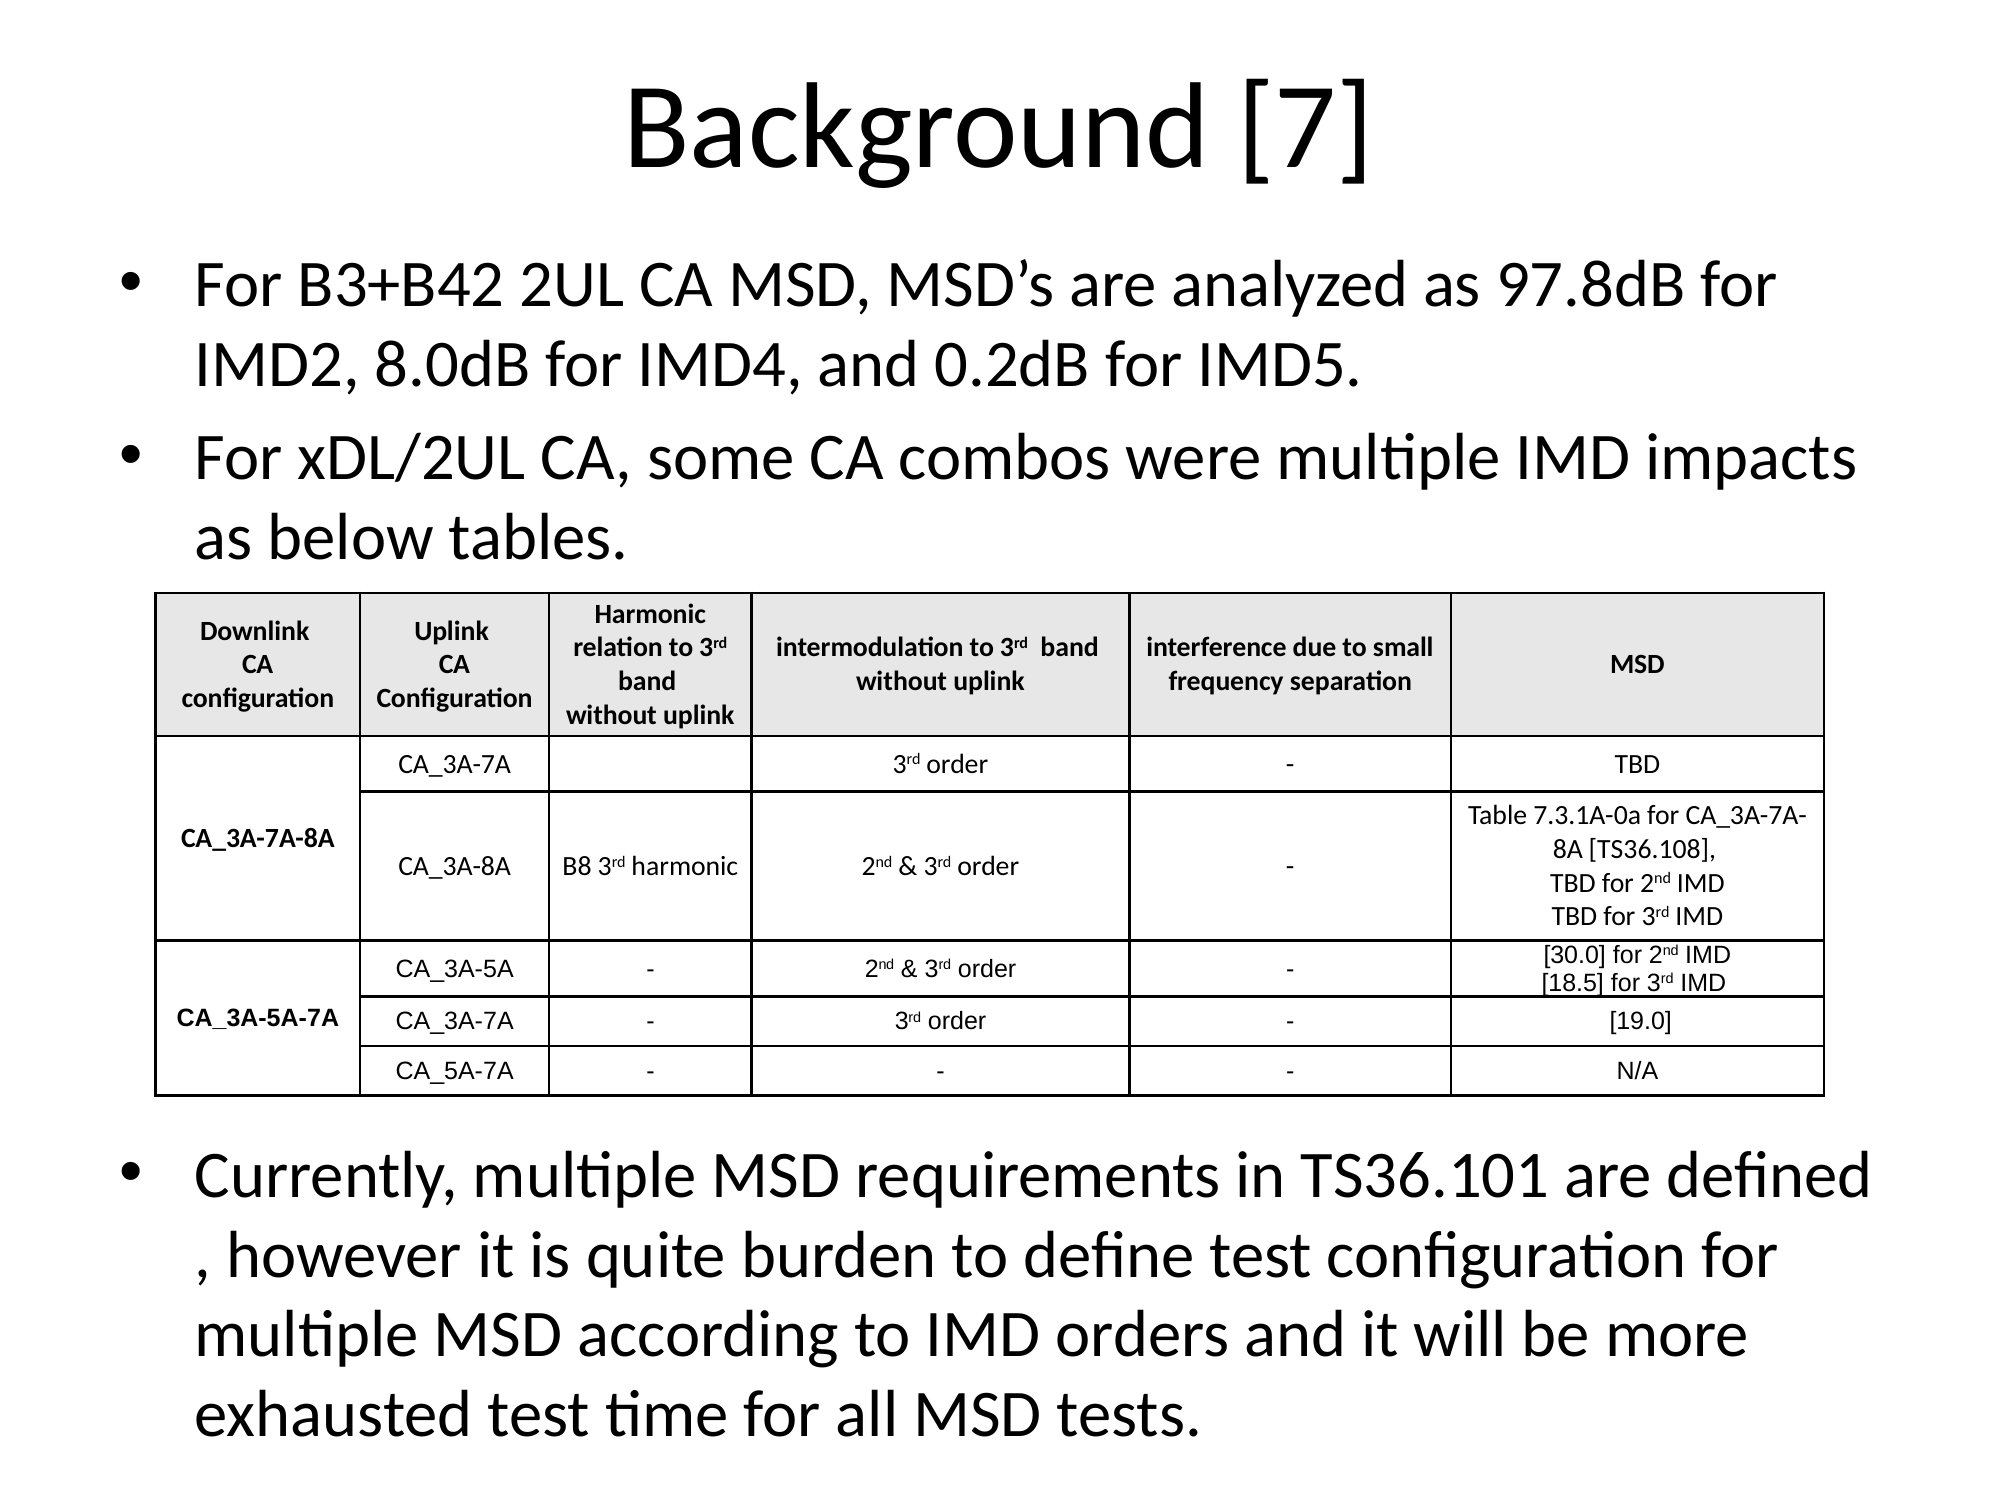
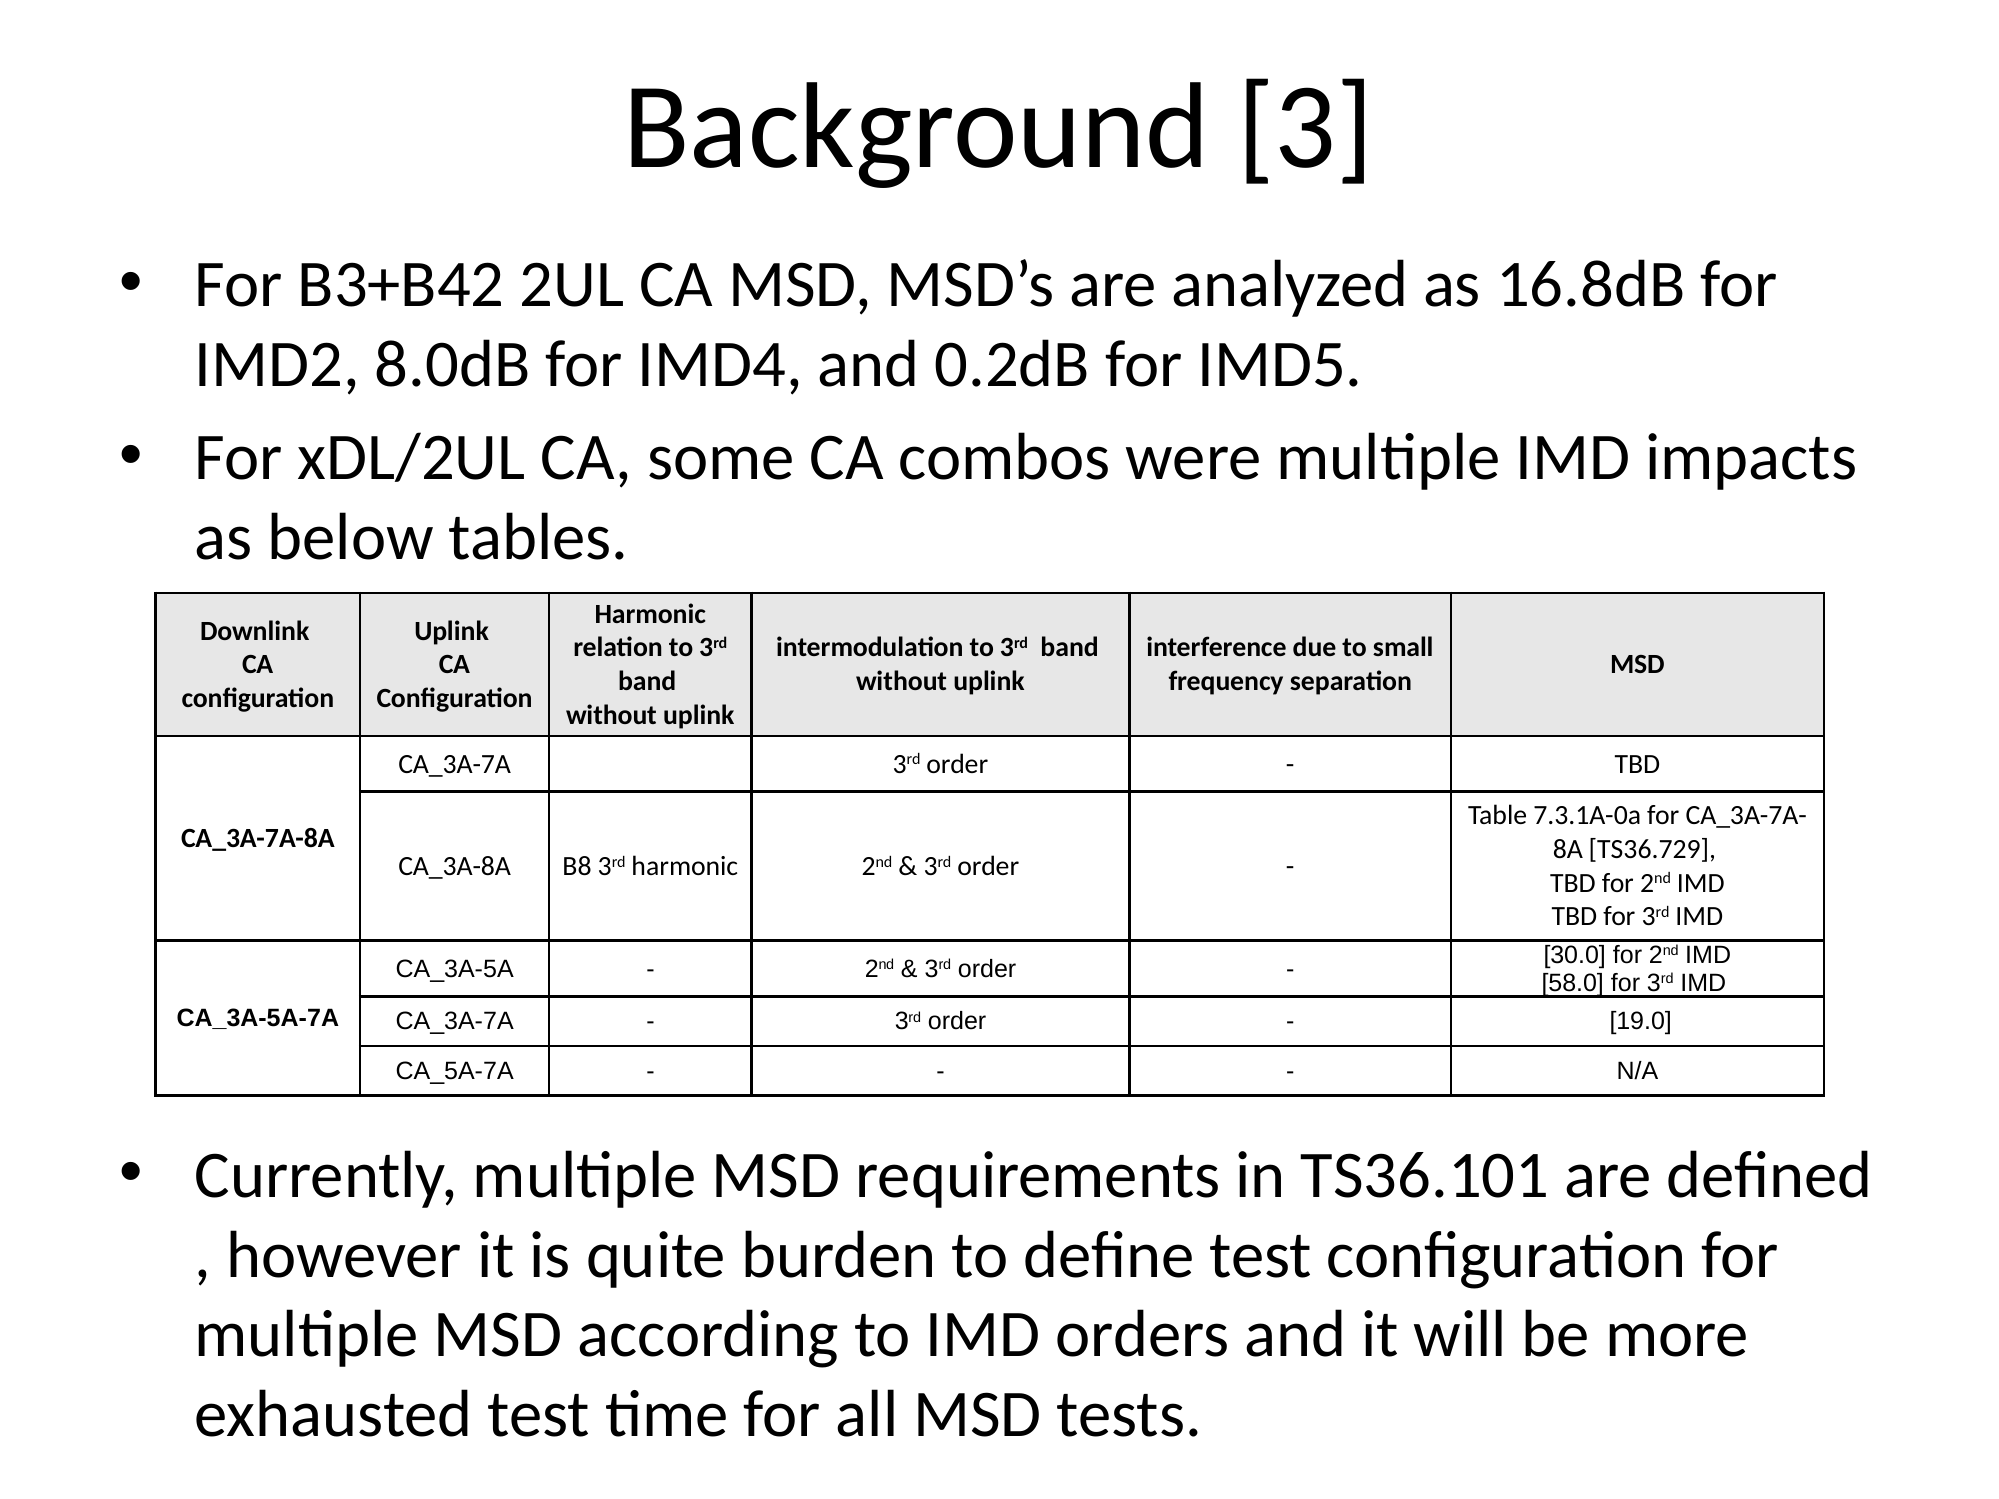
7: 7 -> 3 (1306, 127)
97.8dB: 97.8dB -> 16.8dB (1591, 285)
TS36.108: TS36.108 -> TS36.729 (1652, 849)
18.5: 18.5 -> 58.0 (1573, 983)
